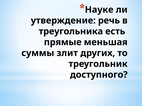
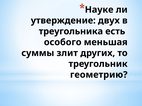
речь: речь -> двух (109, 21)
прямые: прямые -> особого (63, 42)
доступного: доступного -> геометрию (99, 75)
